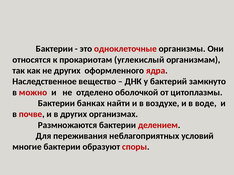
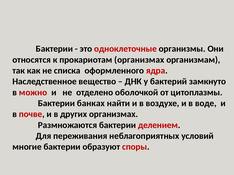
прокариотам углекислый: углекислый -> организмах (139, 60)
не других: других -> списка (67, 71)
